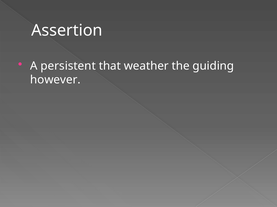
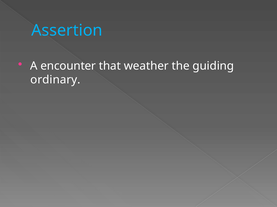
Assertion colour: white -> light blue (67, 30)
persistent: persistent -> encounter (68, 66)
however: however -> ordinary (55, 80)
